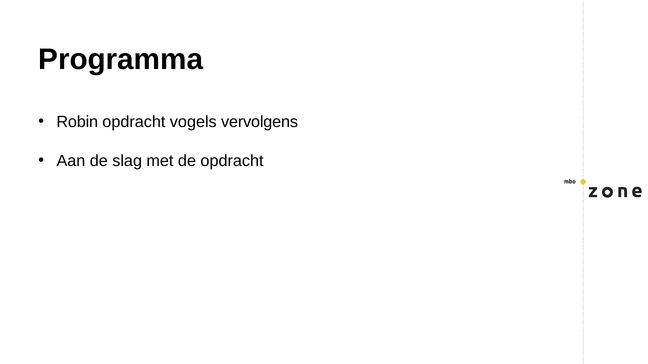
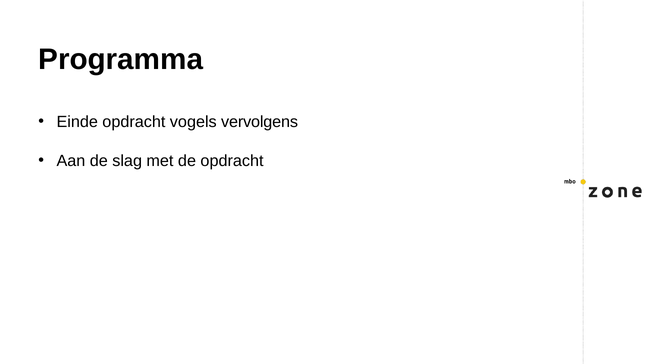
Robin: Robin -> Einde (77, 122)
